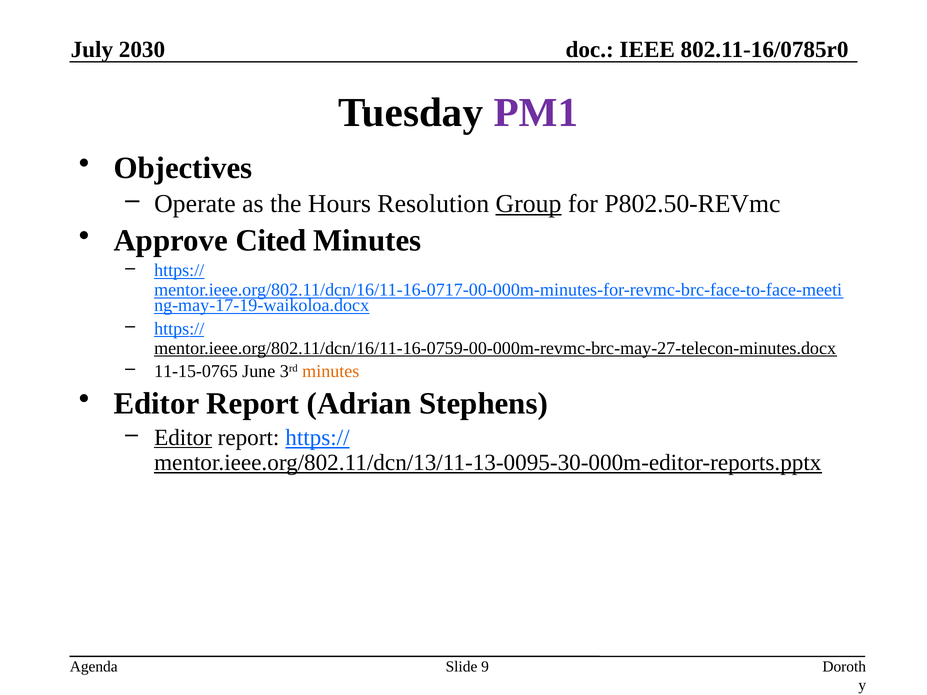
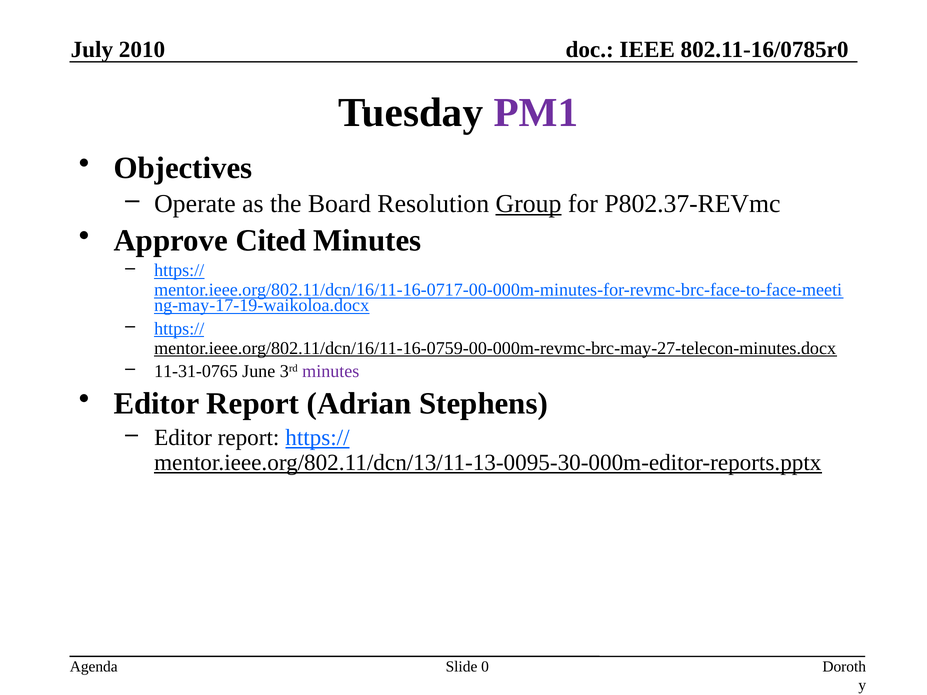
2030: 2030 -> 2010 (142, 49)
Hours: Hours -> Board (339, 204)
P802.50-REVmc: P802.50-REVmc -> P802.37-REVmc (692, 204)
11-15-0765: 11-15-0765 -> 11-31-0765 (196, 371)
minutes colour: orange -> purple (331, 371)
Editor underline: present -> none (183, 438)
9: 9 -> 0 (485, 667)
